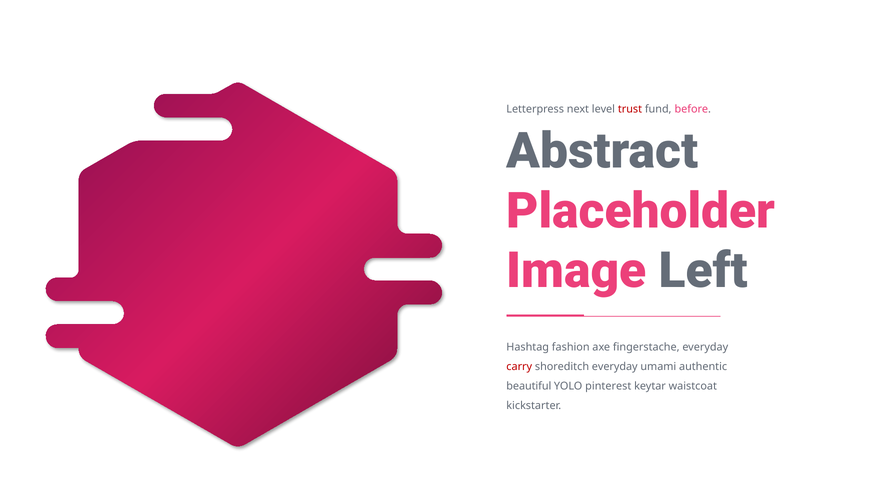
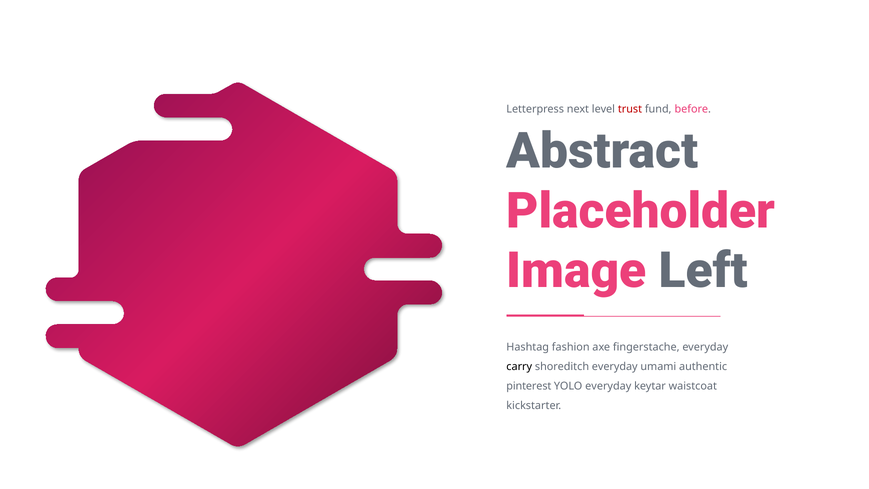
carry colour: red -> black (519, 367)
beautiful: beautiful -> pinterest (529, 386)
YOLO pinterest: pinterest -> everyday (608, 386)
